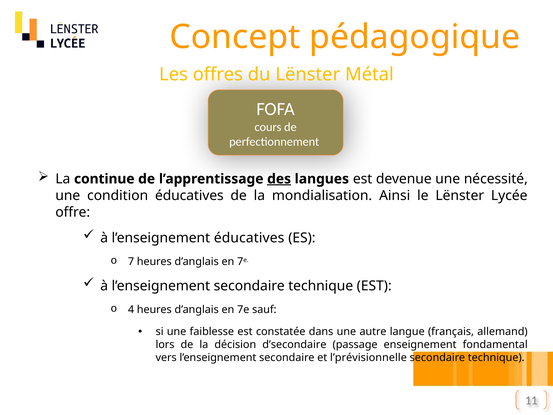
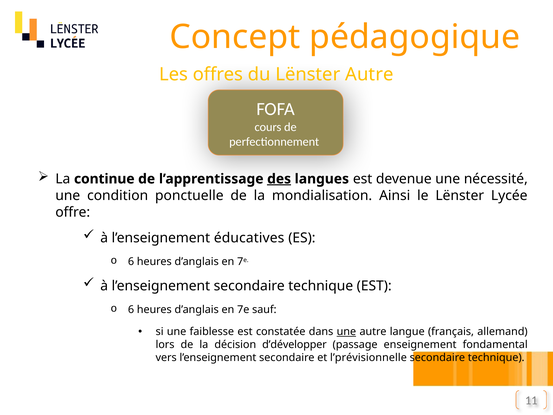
Lënster Métal: Métal -> Autre (369, 74)
condition éducatives: éducatives -> ponctuelle (189, 195)
7: 7 -> 6 (131, 262)
4: 4 -> 6 (131, 309)
une underline: none -> present (346, 332)
d’secondaire: d’secondaire -> d’développer (294, 344)
